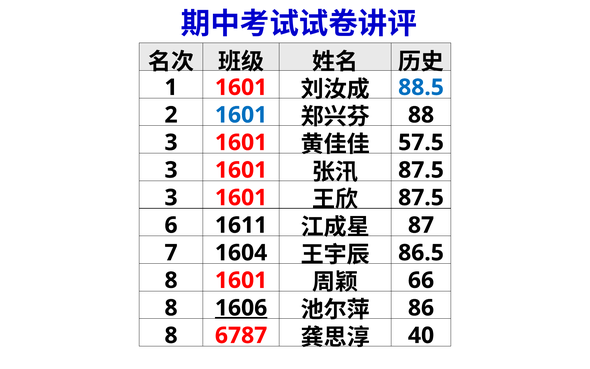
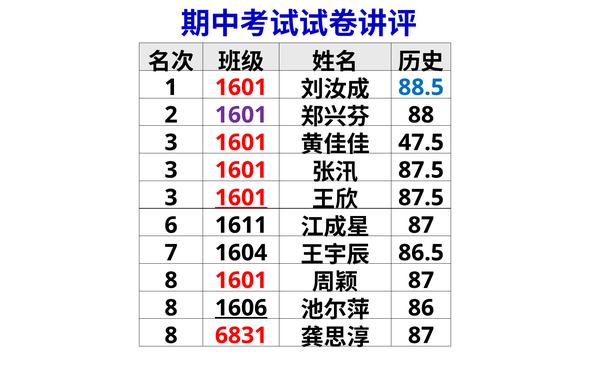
1601 colour: blue -> purple (241, 115)
57.5: 57.5 -> 47.5 (421, 143)
1601 underline: none -> present (241, 198)
66: 66 -> 87 (421, 280)
6787: 6787 -> 6831 (241, 336)
40: 40 -> 87 (421, 336)
